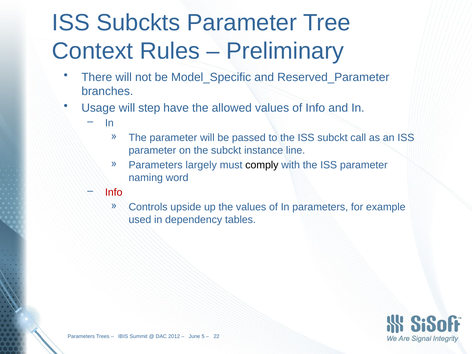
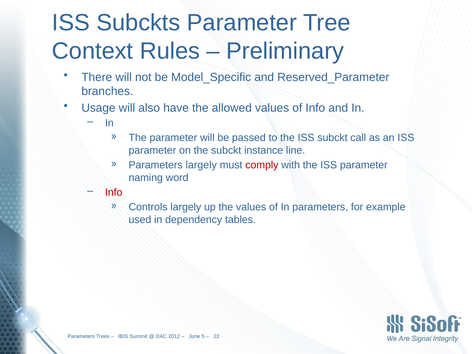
step: step -> also (149, 108)
comply colour: black -> red (262, 165)
Controls upside: upside -> largely (186, 207)
